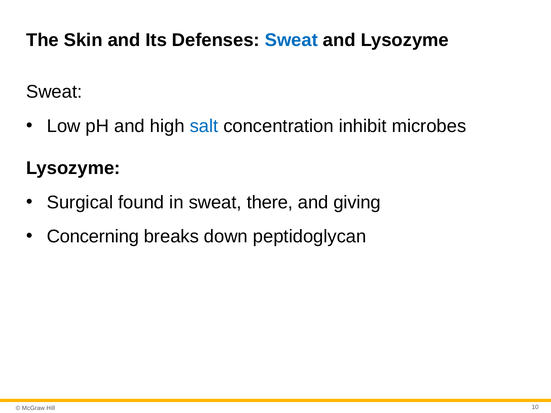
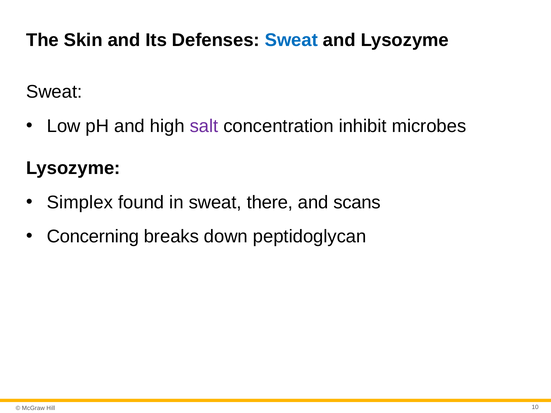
salt colour: blue -> purple (204, 126)
Surgical: Surgical -> Simplex (80, 202)
giving: giving -> scans (357, 202)
